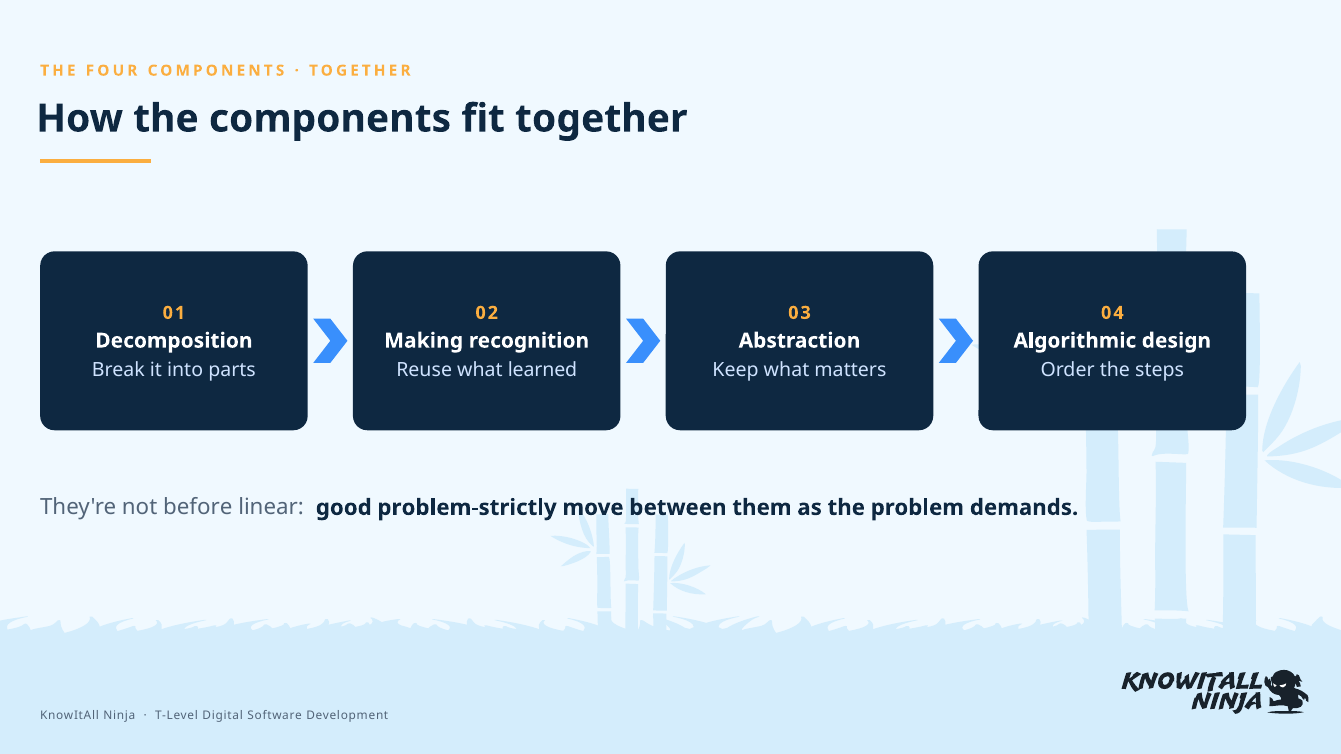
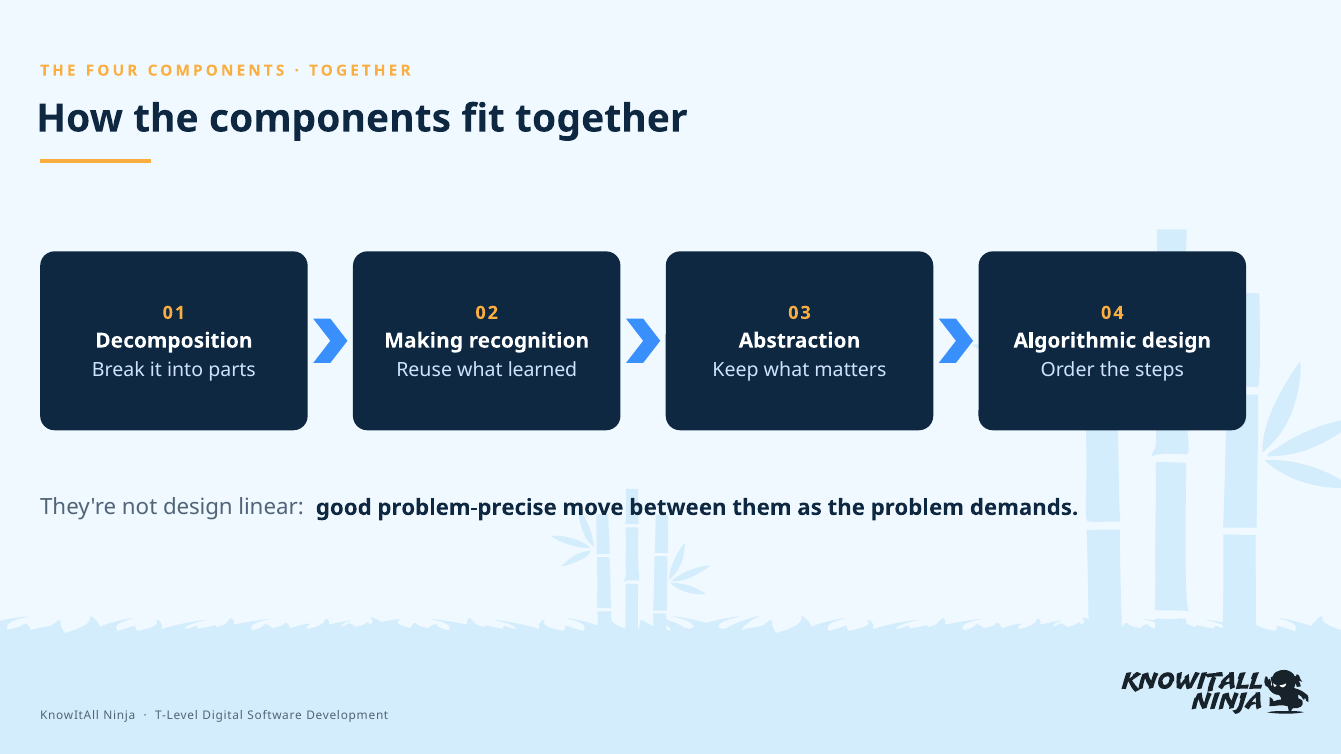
not before: before -> design (198, 508)
problem-strictly: problem-strictly -> problem-precise (467, 508)
